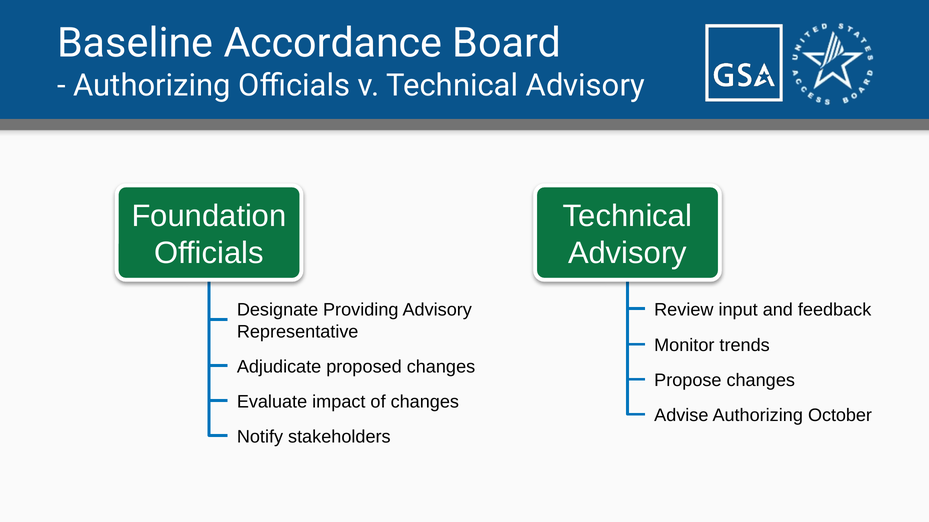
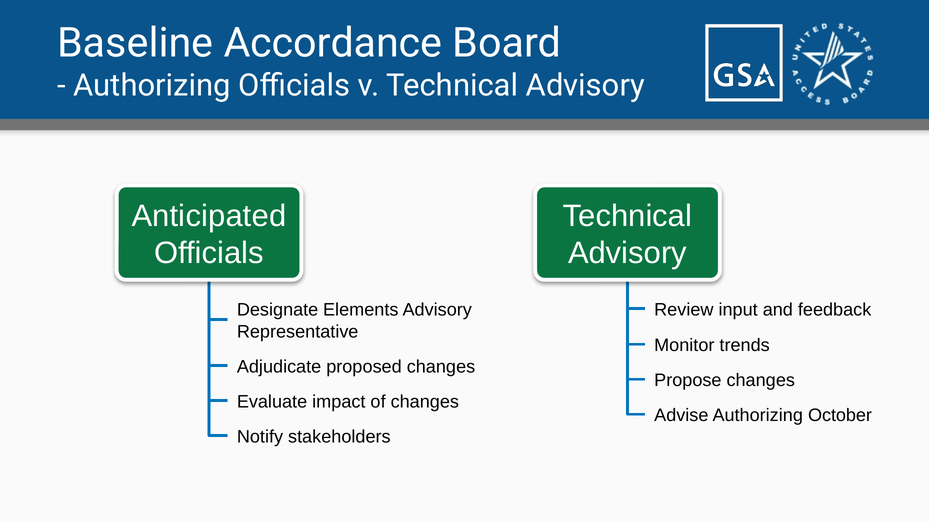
Foundation: Foundation -> Anticipated (209, 216)
Providing: Providing -> Elements (361, 310)
